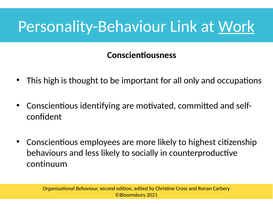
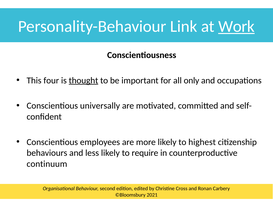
high: high -> four (51, 81)
thought underline: none -> present (83, 81)
identifying: identifying -> universally (100, 106)
socially: socially -> require (145, 153)
